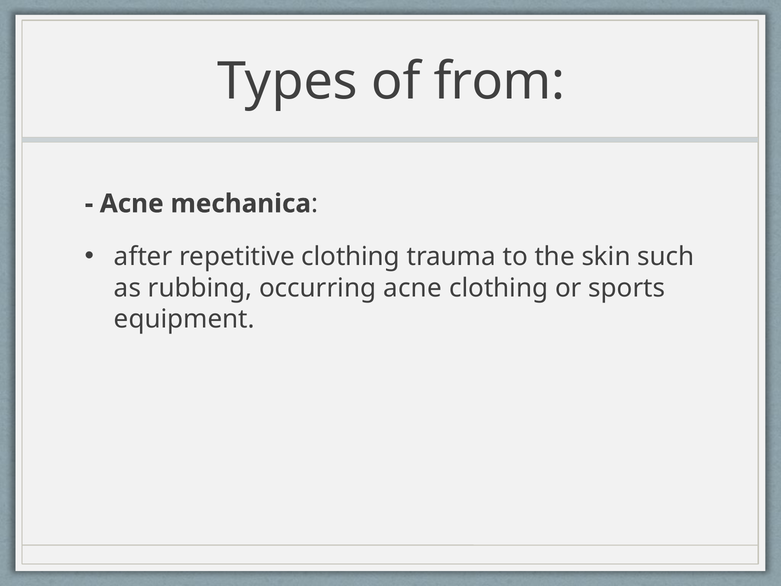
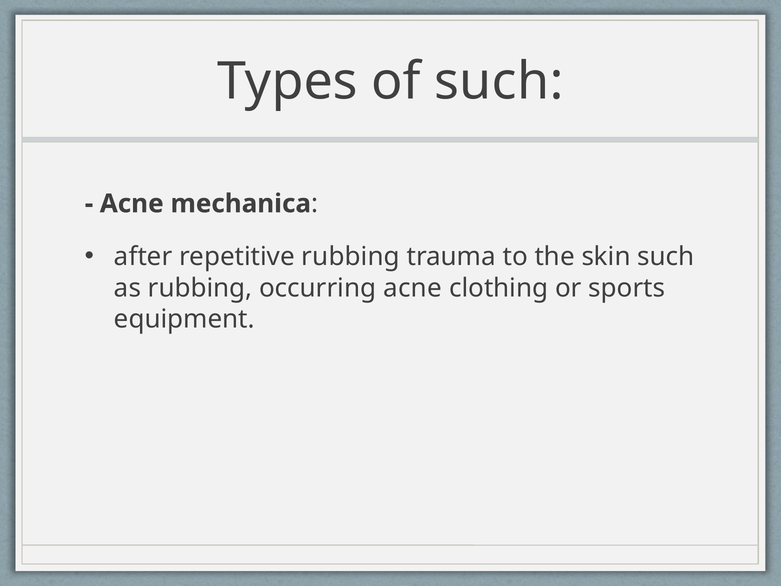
of from: from -> such (499, 82)
repetitive clothing: clothing -> rubbing (351, 257)
